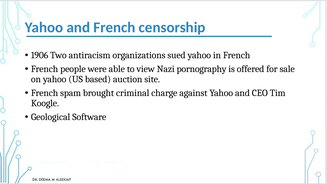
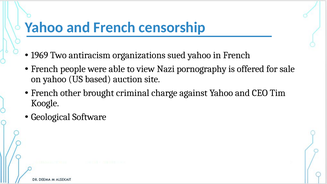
1906: 1906 -> 1969 (40, 55)
spam: spam -> other (71, 93)
